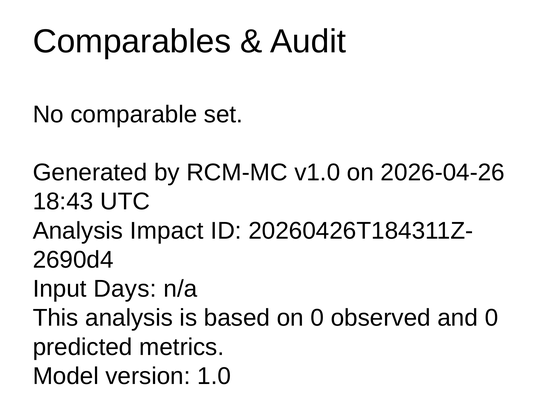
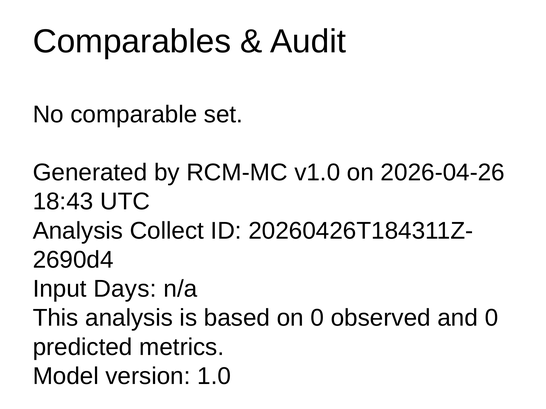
Impact: Impact -> Collect (167, 231)
